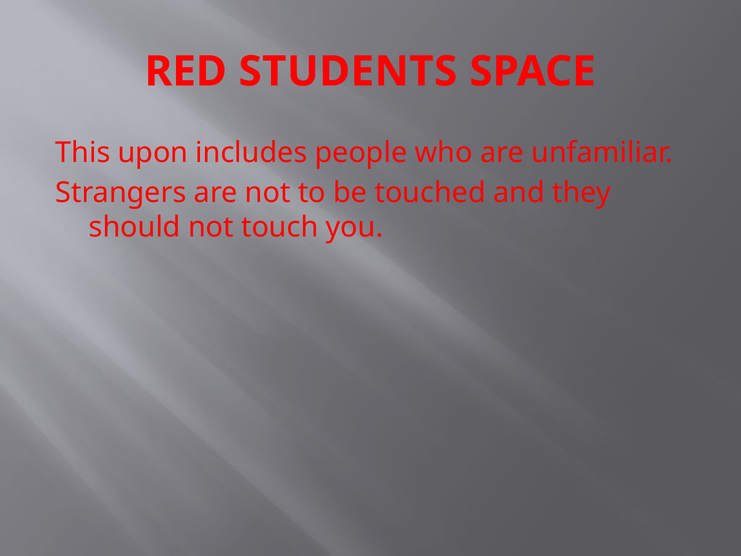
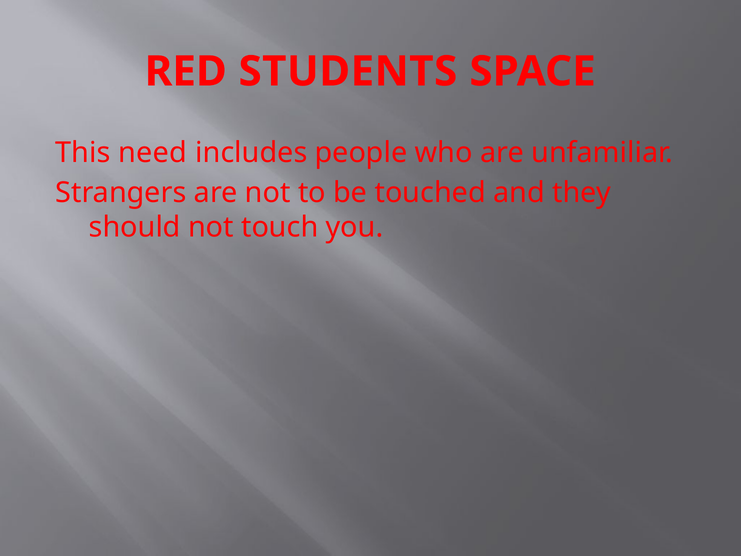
upon: upon -> need (153, 153)
